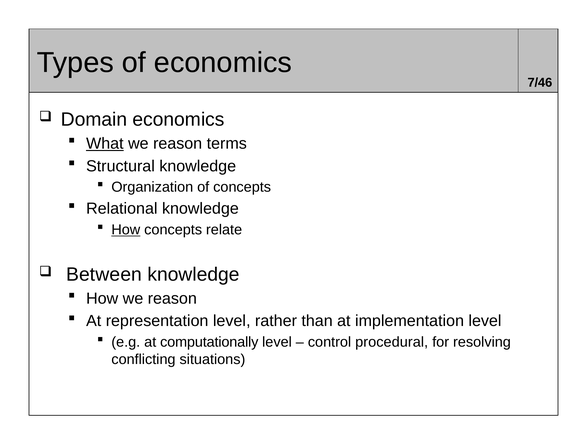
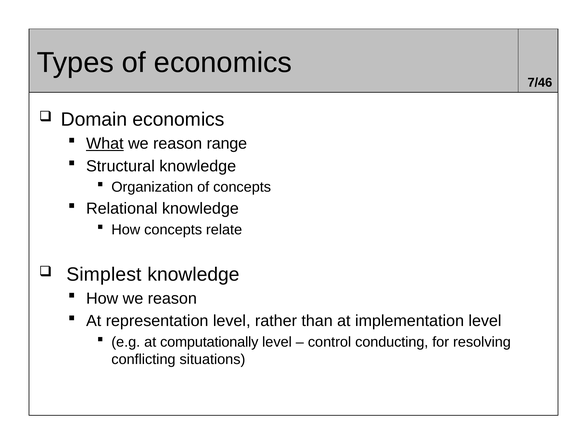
terms: terms -> range (227, 144)
How underline: present -> none (126, 230)
Between: Between -> Simplest (104, 275)
procedural: procedural -> conducting (392, 342)
